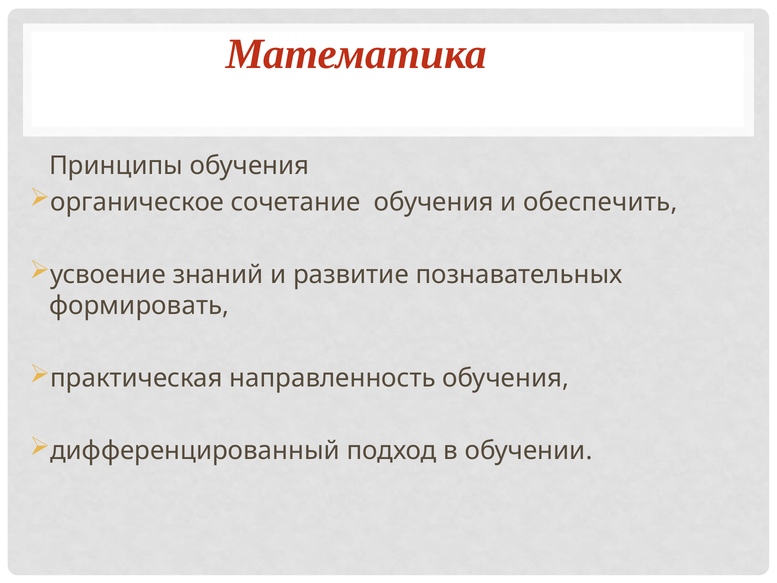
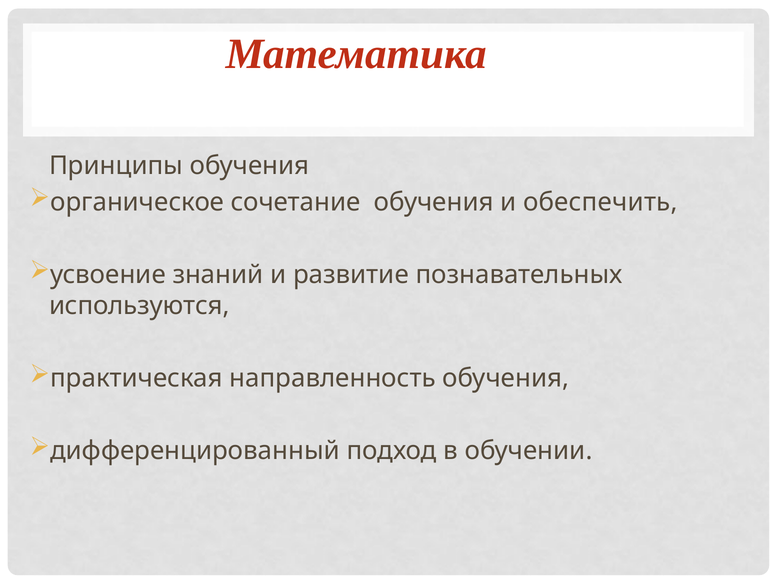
формировать: формировать -> используются (139, 306)
